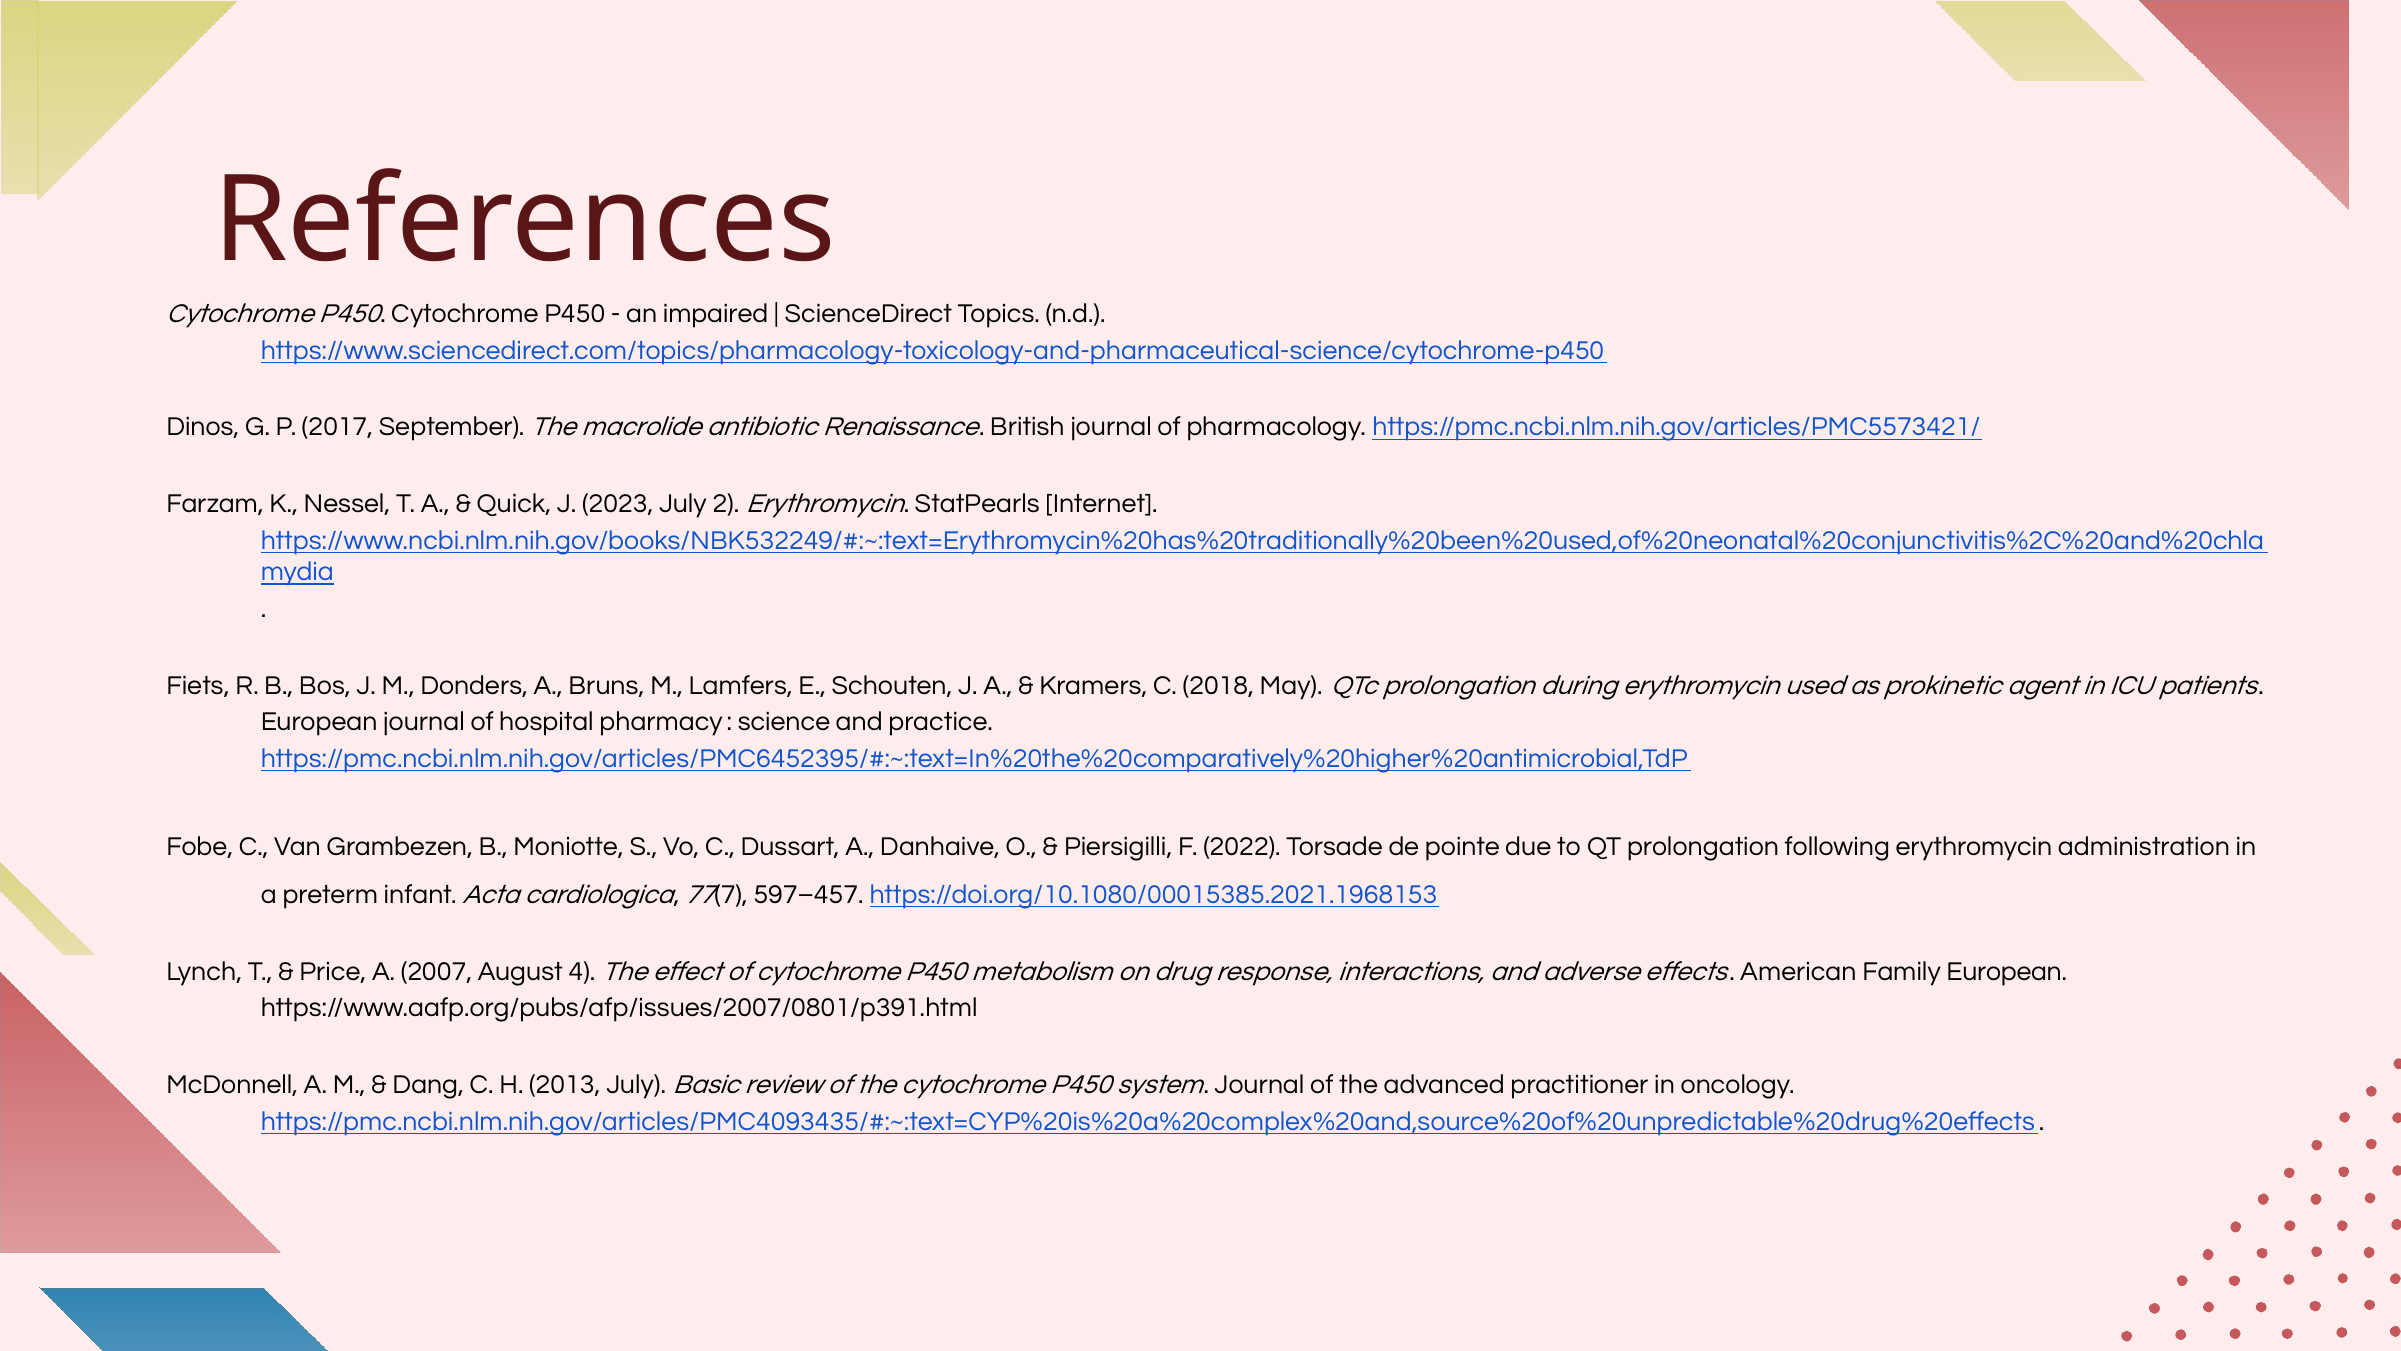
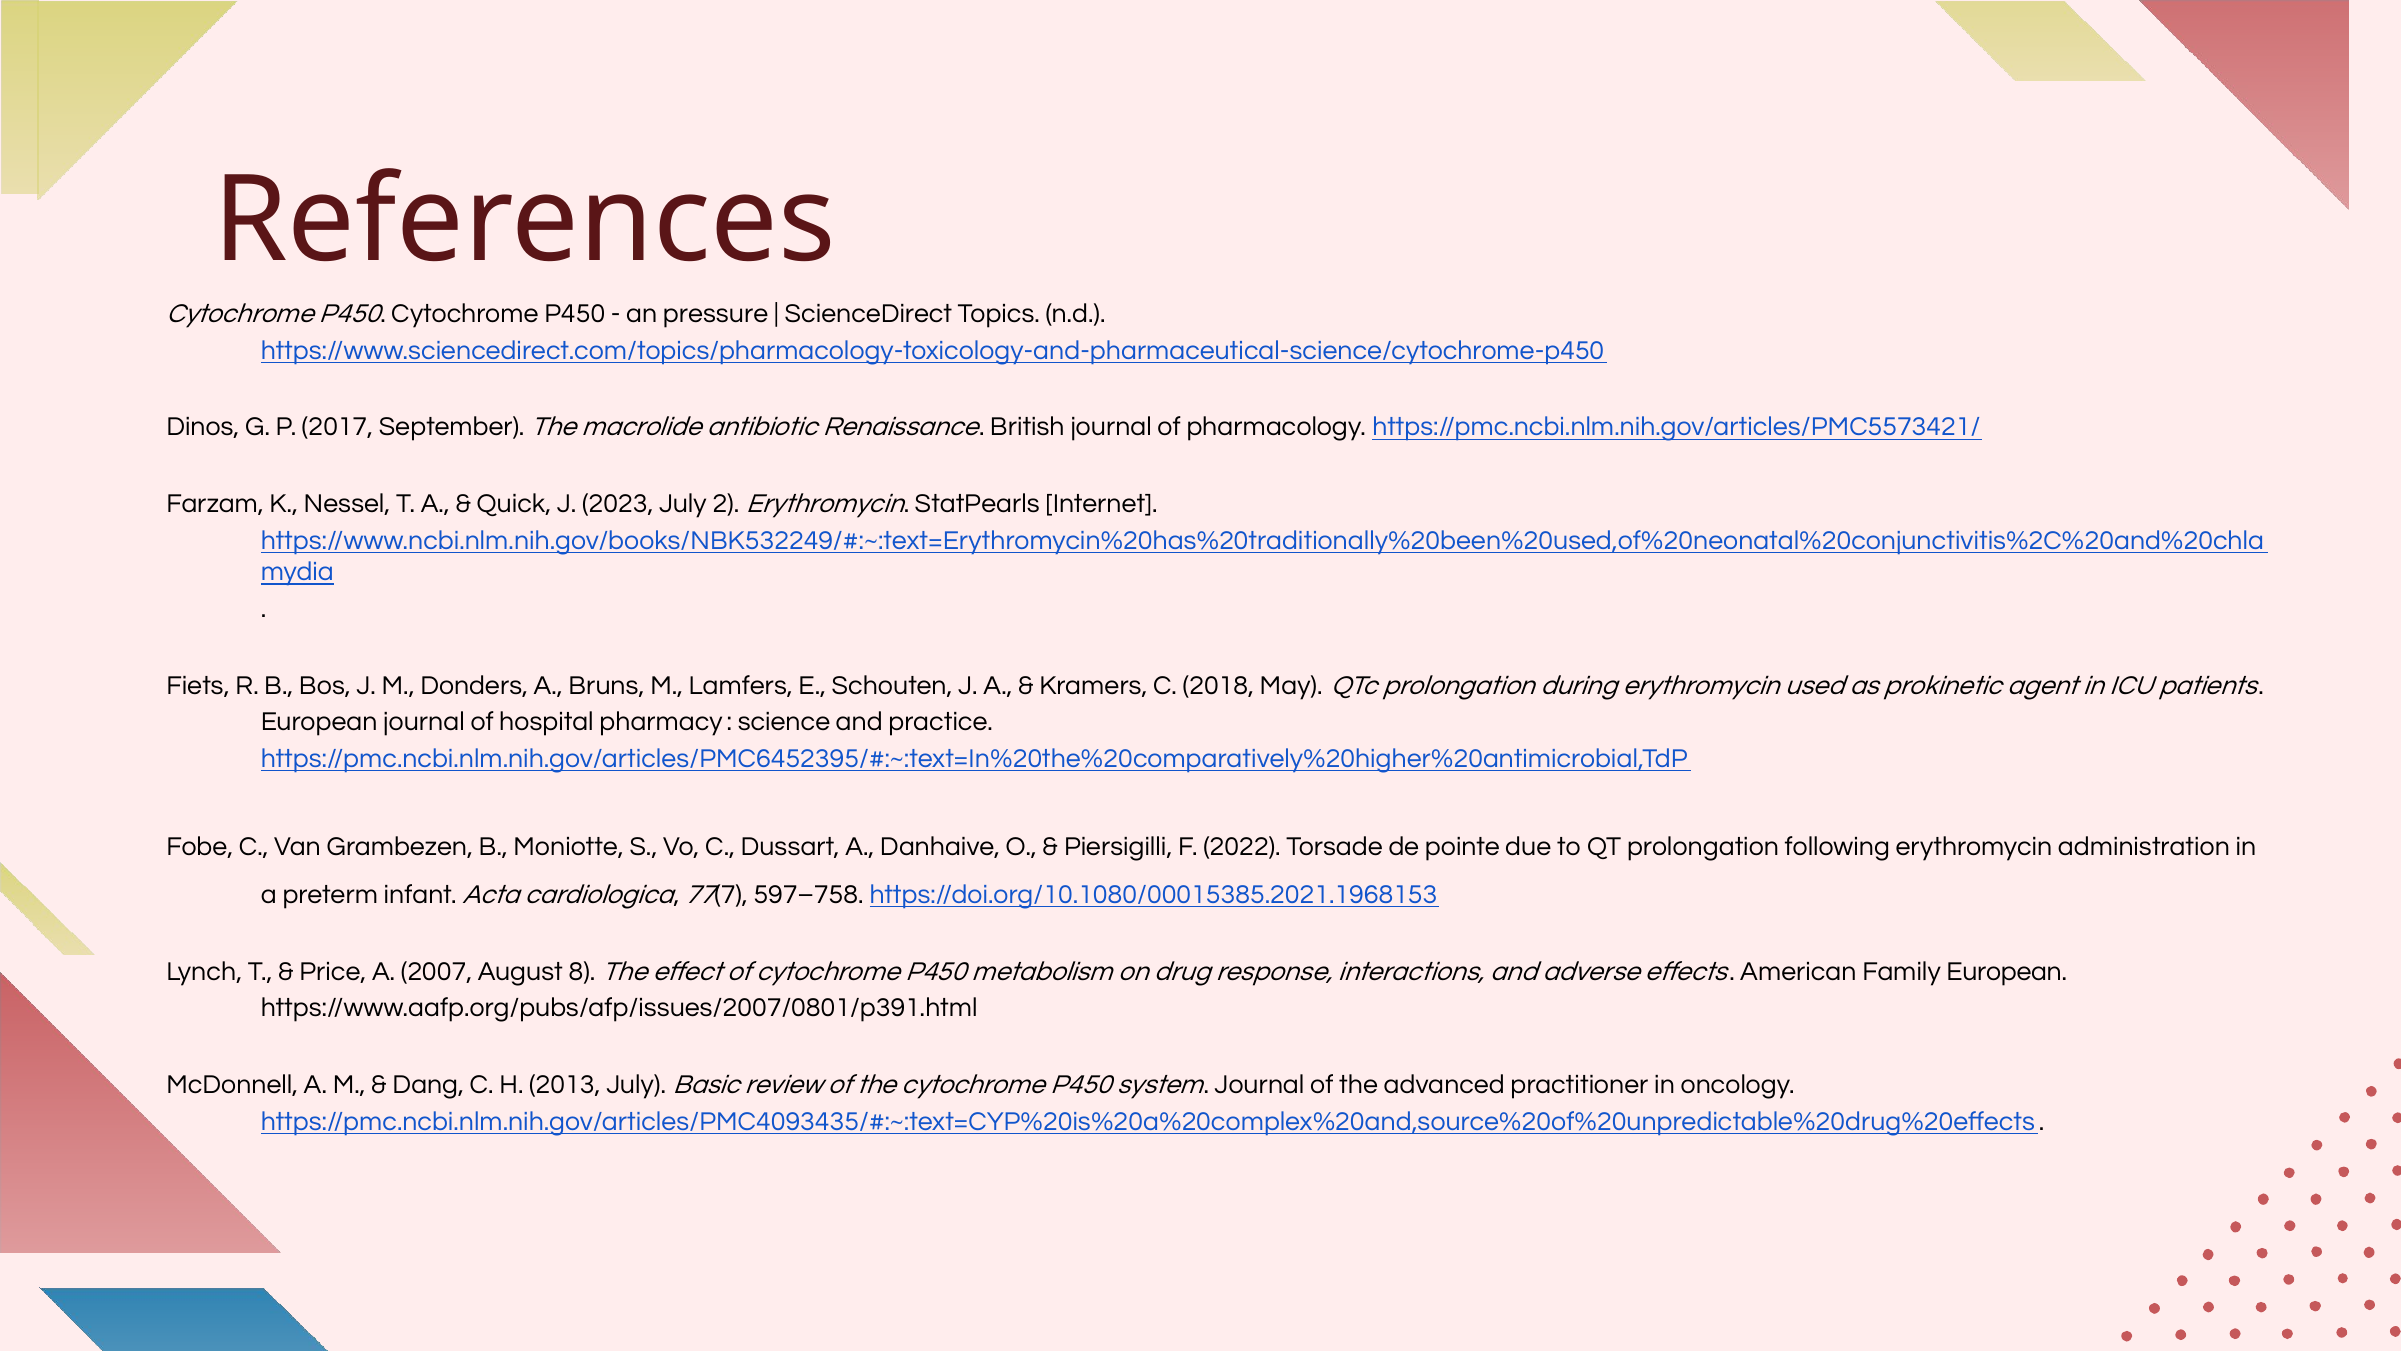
impaired: impaired -> pressure (716, 314)
597–457: 597–457 -> 597–758 (808, 894)
4: 4 -> 8 (582, 971)
